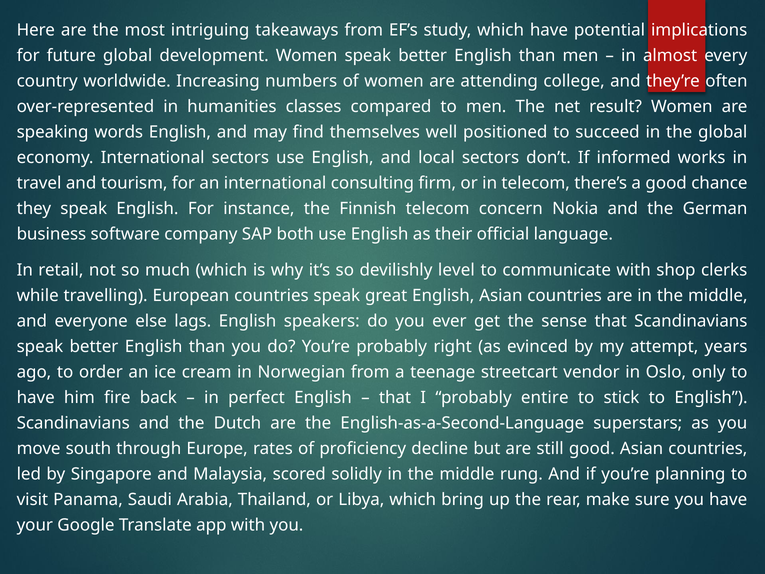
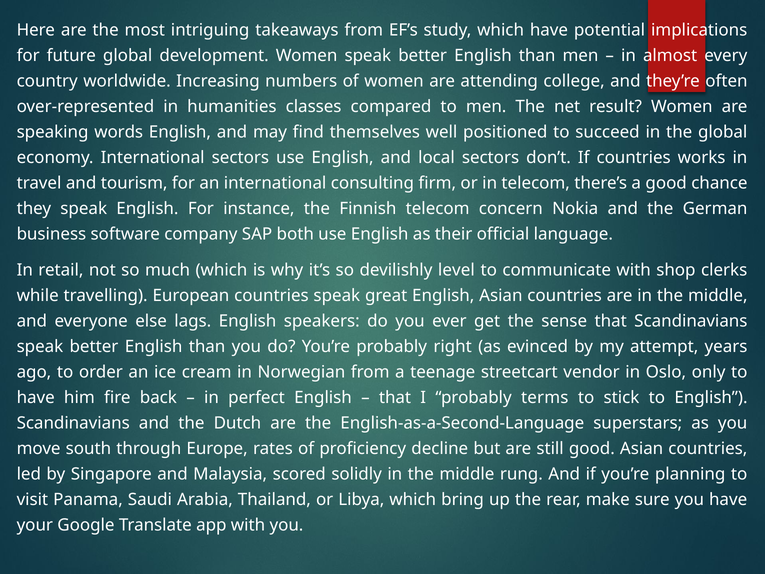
If informed: informed -> countries (634, 157)
entire: entire -> terms (545, 397)
